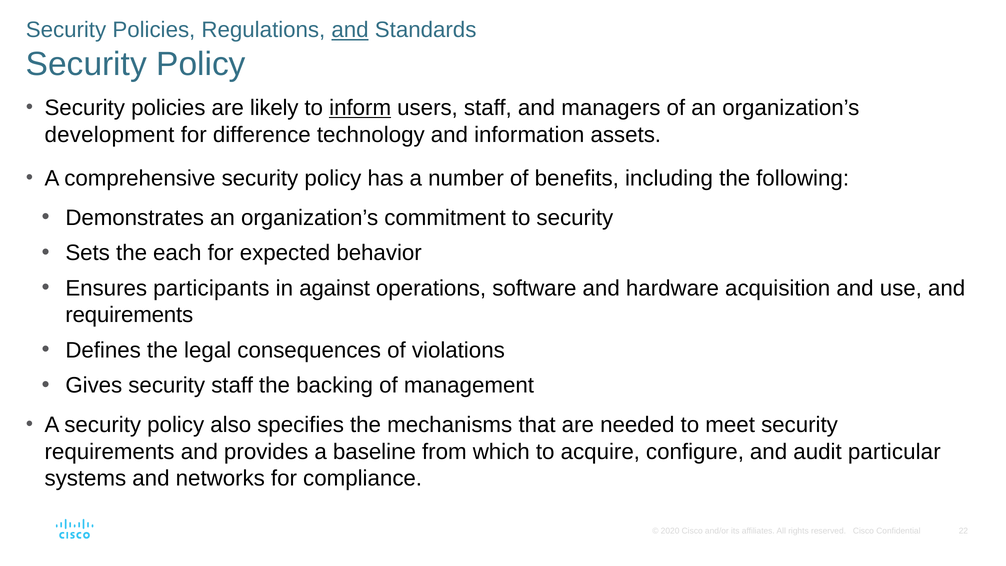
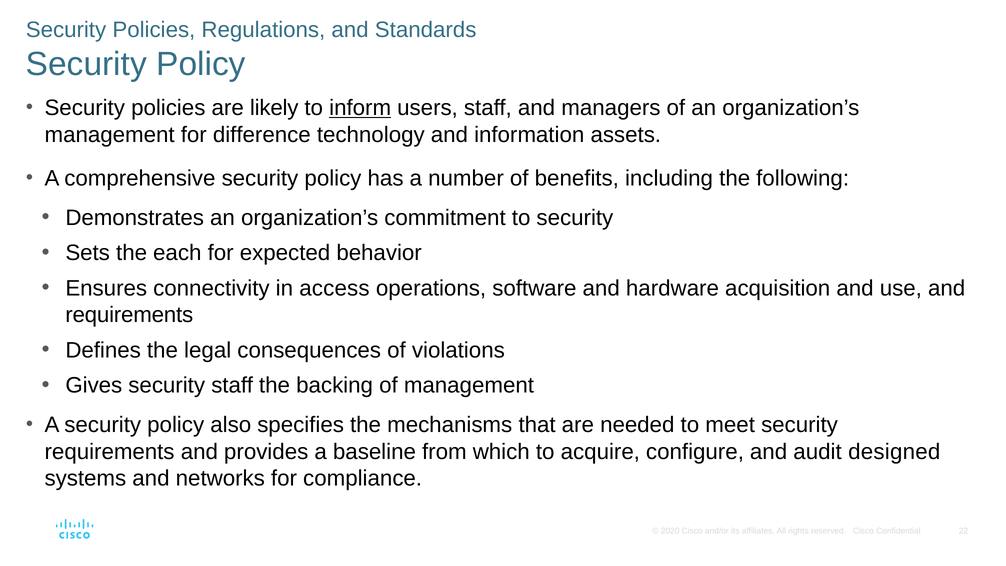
and underline: present -> none (350, 30)
development: development -> management (110, 135)
participants: participants -> connectivity (211, 288)
against: against -> access (334, 288)
particular: particular -> designed (894, 452)
